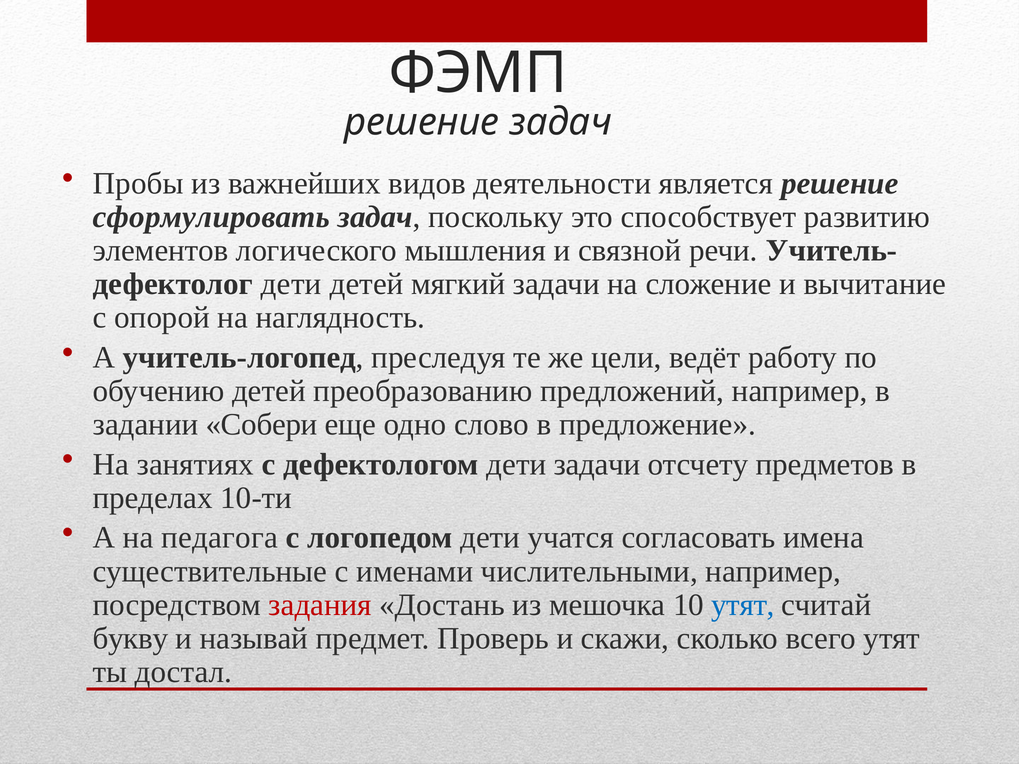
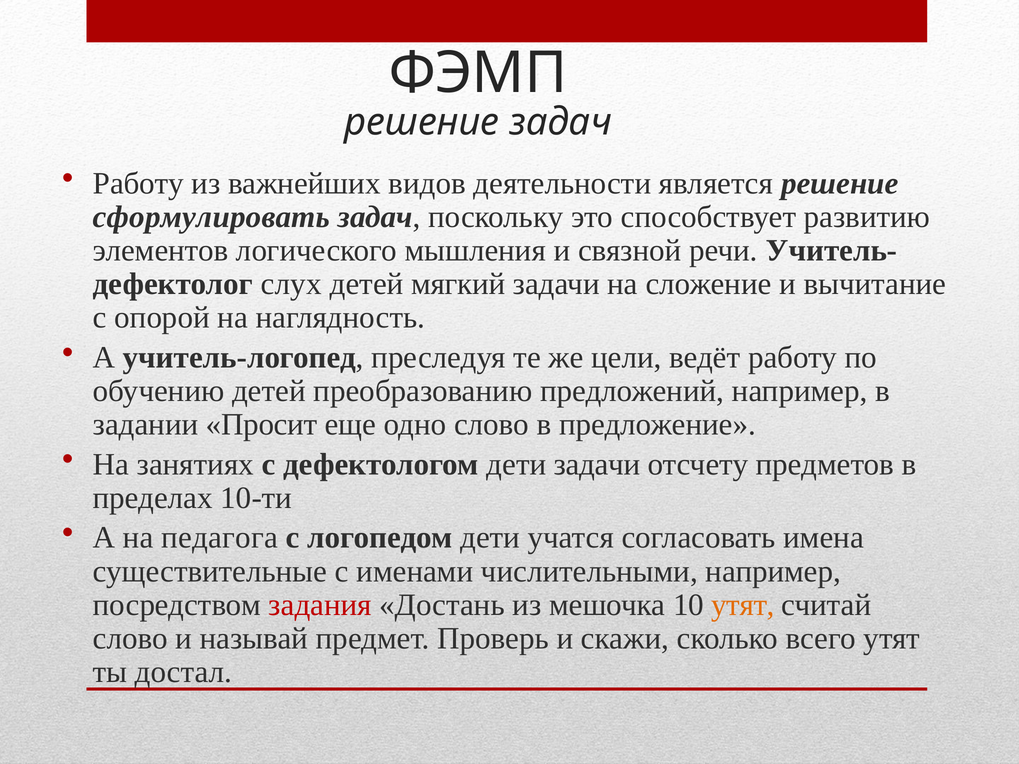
Пробы: Пробы -> Работу (138, 183)
дети: дети -> слух (291, 284)
Собери: Собери -> Просит (262, 425)
утят colour: blue -> orange (743, 605)
букву: букву -> слово (130, 639)
